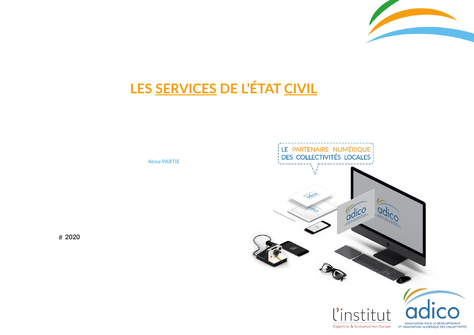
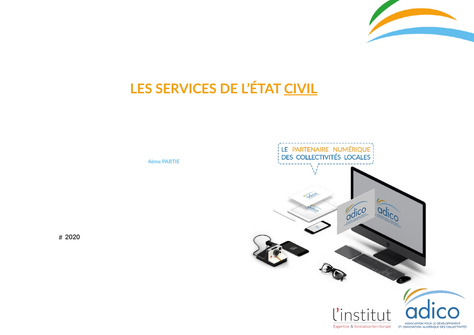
SERVICES underline: present -> none (186, 89)
